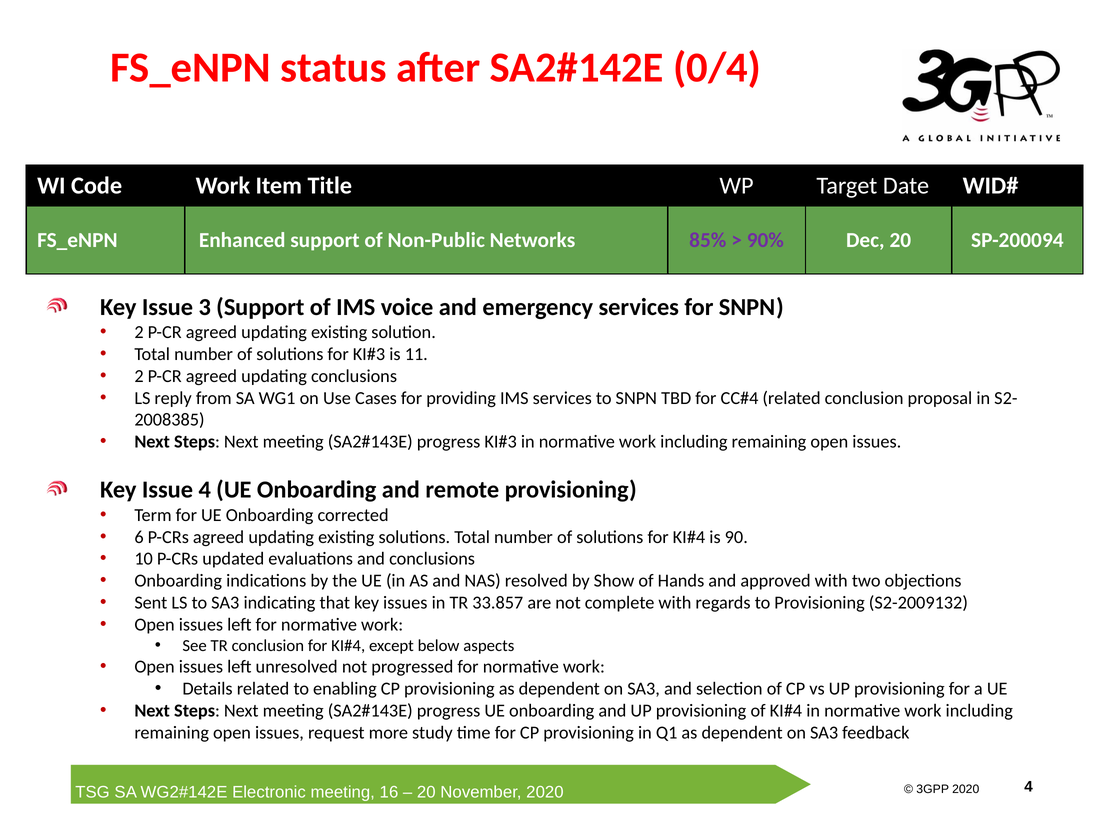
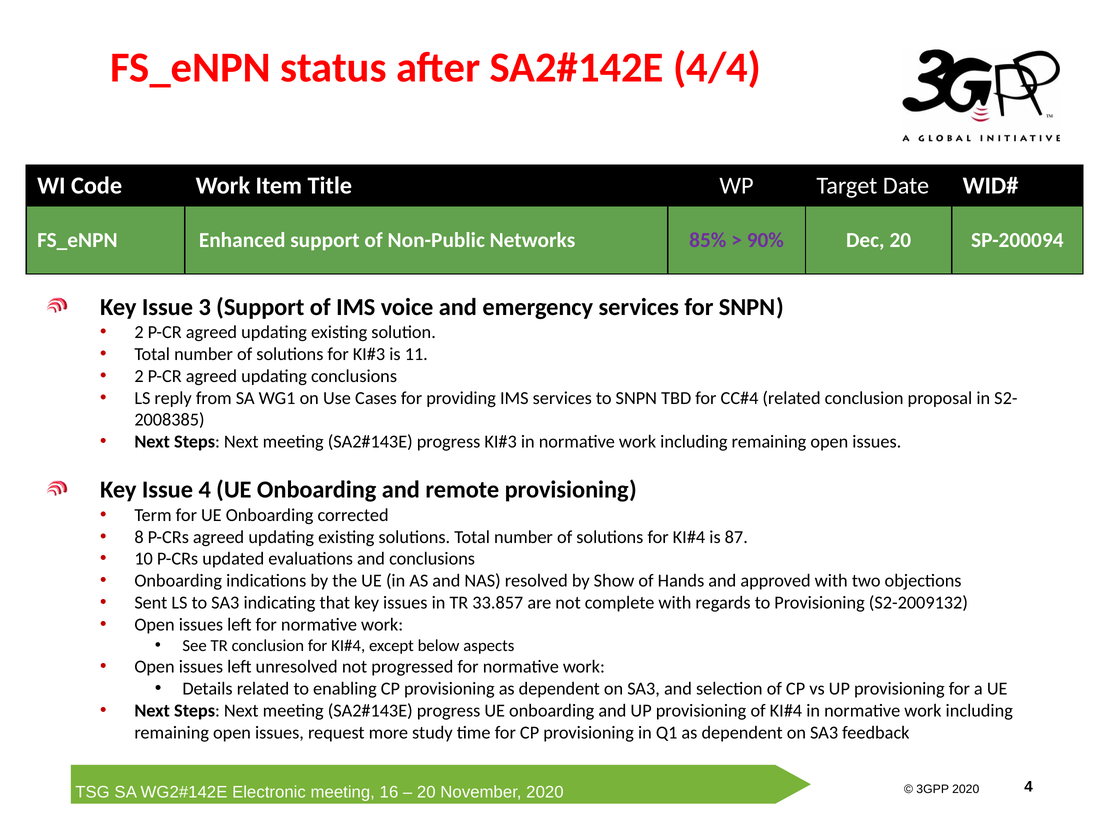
0/4: 0/4 -> 4/4 (717, 68)
6: 6 -> 8 (139, 537)
90: 90 -> 87 (736, 537)
